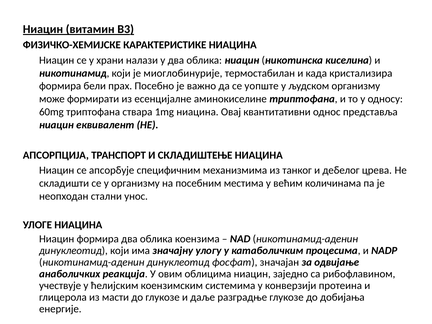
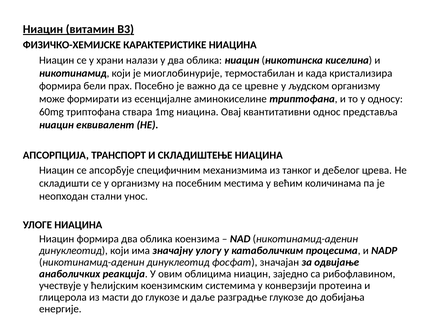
уопште: уопште -> цревне (262, 86)
